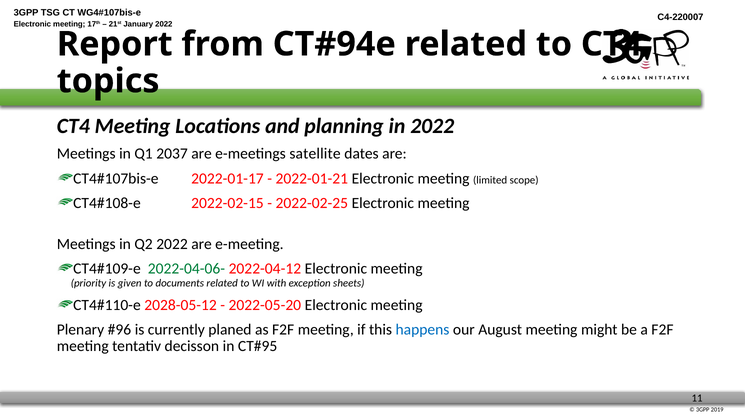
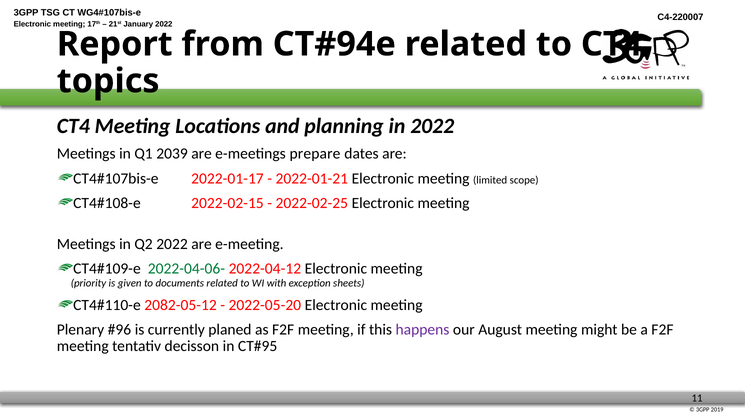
2037: 2037 -> 2039 (172, 154)
satellite: satellite -> prepare (315, 154)
2028-05-12: 2028-05-12 -> 2082-05-12 (181, 305)
happens colour: blue -> purple (422, 330)
